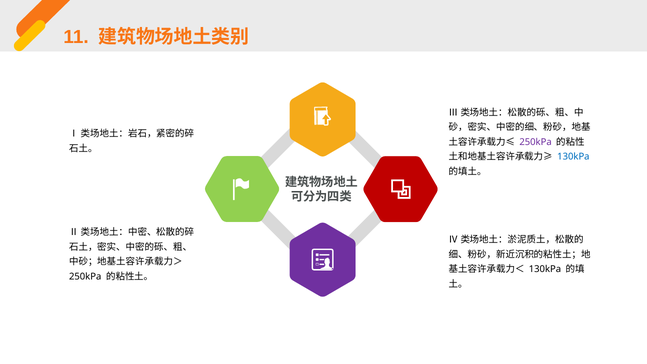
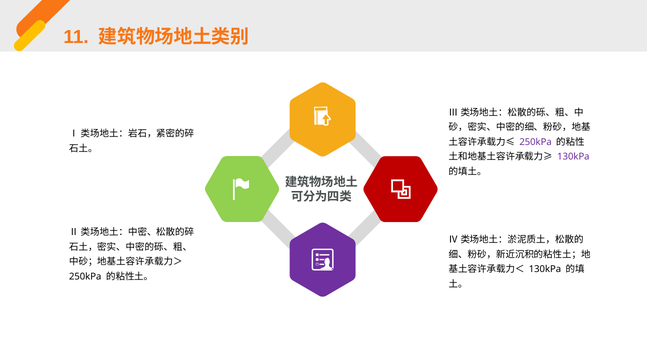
130kPa colour: blue -> purple (573, 157)
